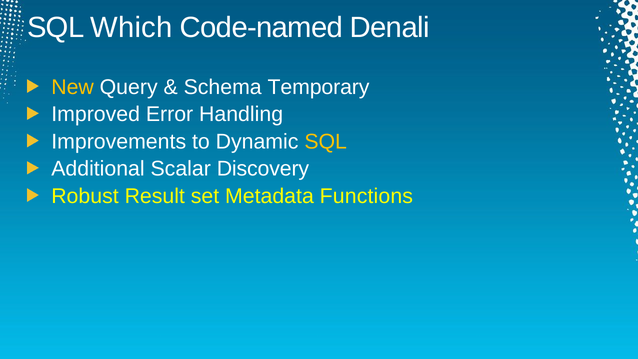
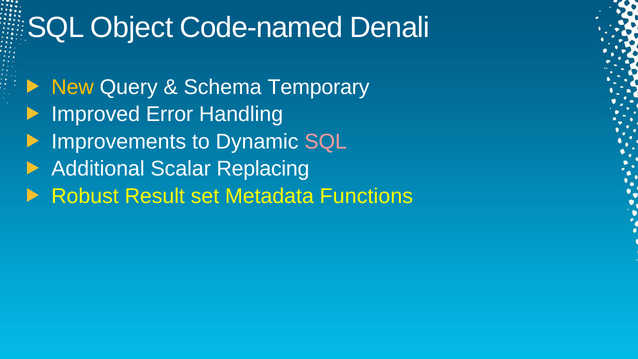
Which: Which -> Object (132, 28)
SQL colour: yellow -> pink (326, 142)
Discovery: Discovery -> Replacing (263, 169)
